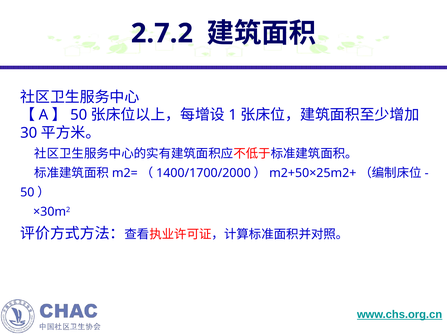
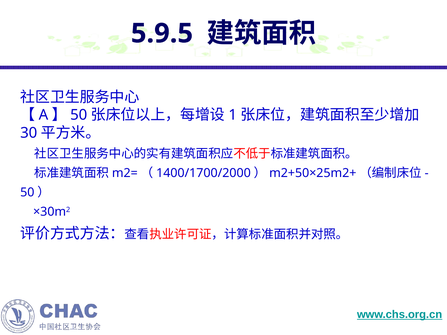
2.7.2: 2.7.2 -> 5.9.5 (162, 33)
